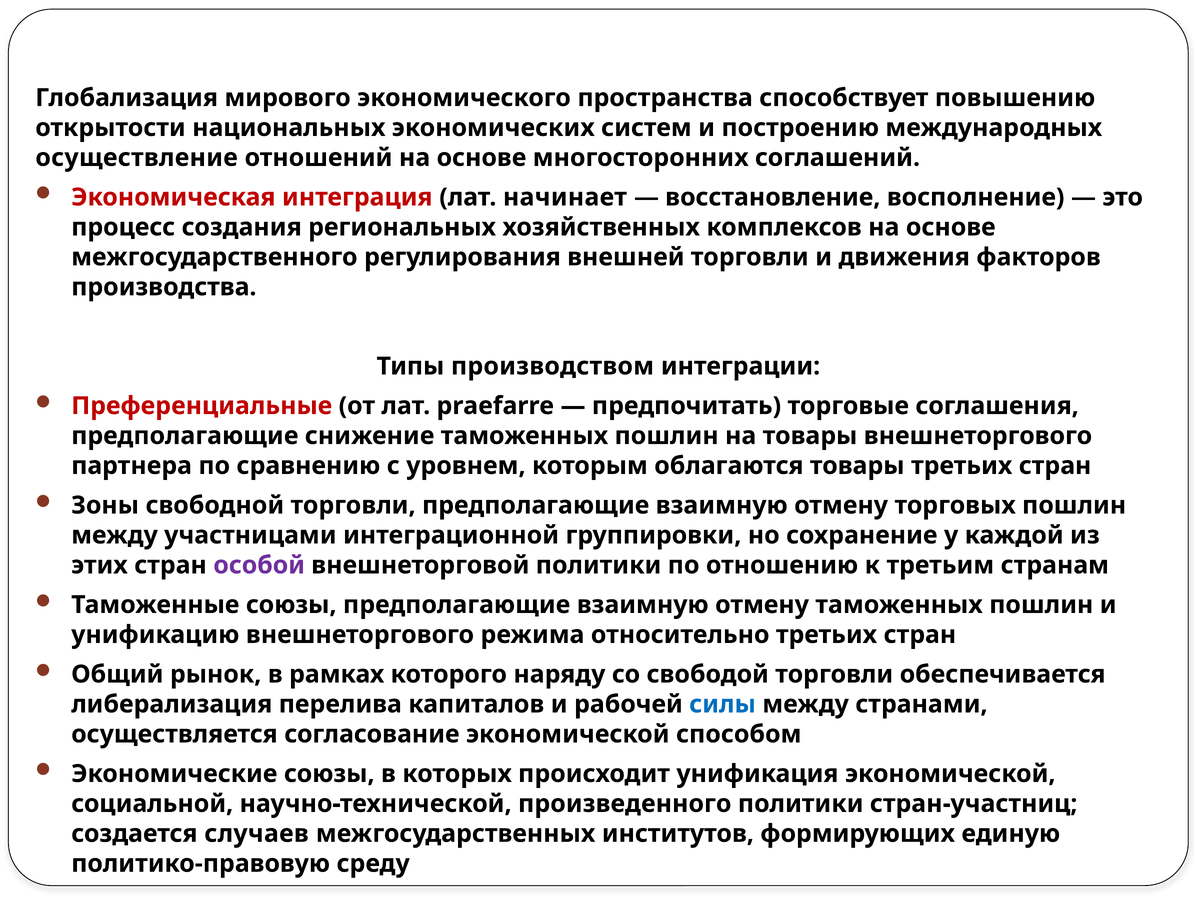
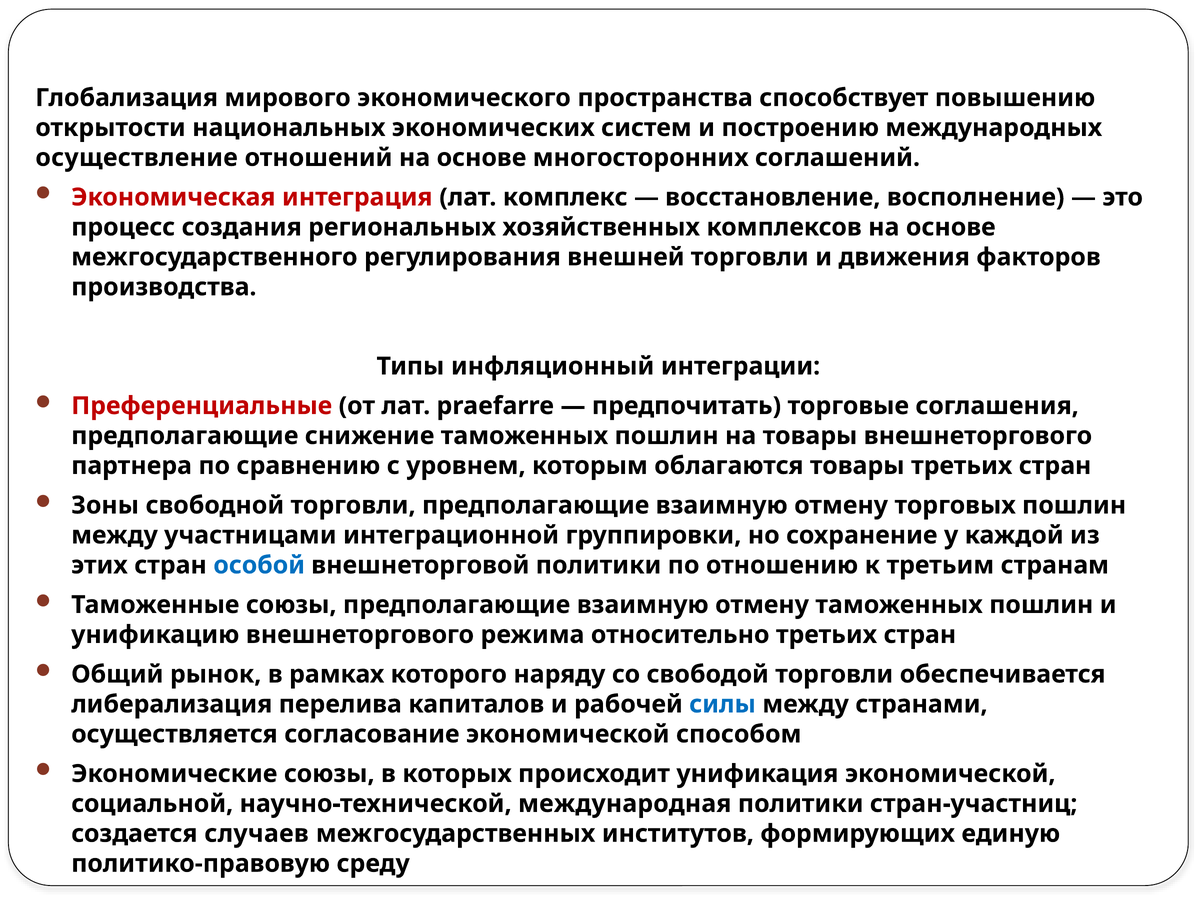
начинает: начинает -> комплекс (565, 197)
производством: производством -> инфляционный (553, 366)
особой colour: purple -> blue (259, 565)
произведенного: произведенного -> международная (625, 803)
